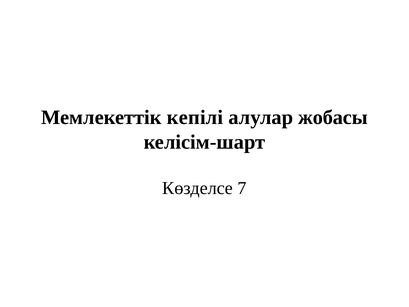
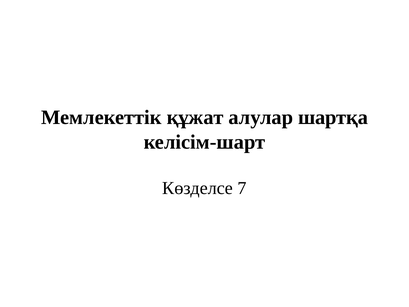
кепілі: кепілі -> құжат (195, 117)
жобасы: жобасы -> шартқа (333, 117)
